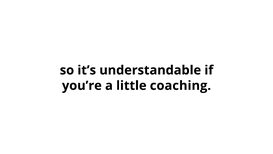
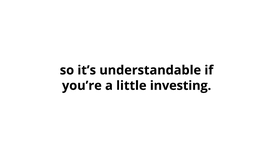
coaching: coaching -> investing (181, 85)
